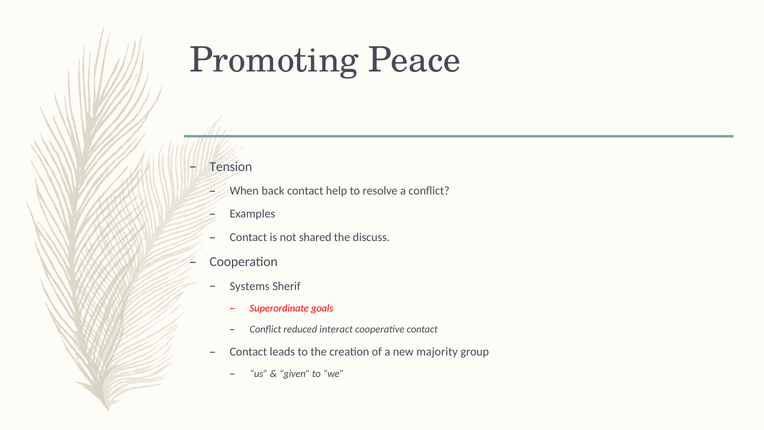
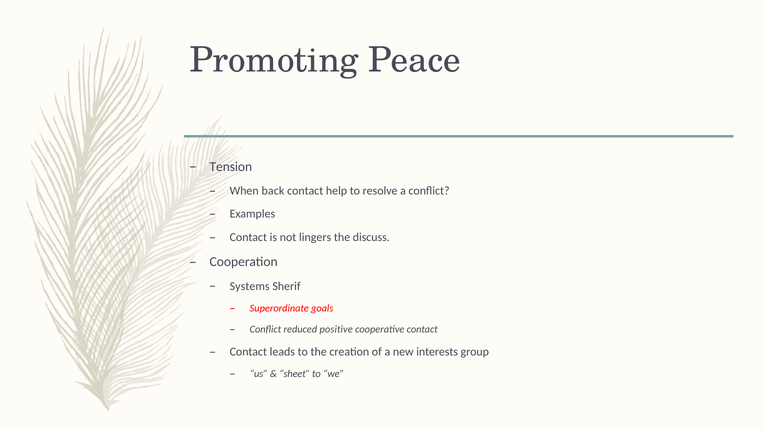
shared: shared -> lingers (315, 237)
interact: interact -> positive (336, 329)
majority: majority -> interests (437, 352)
given: given -> sheet (295, 374)
